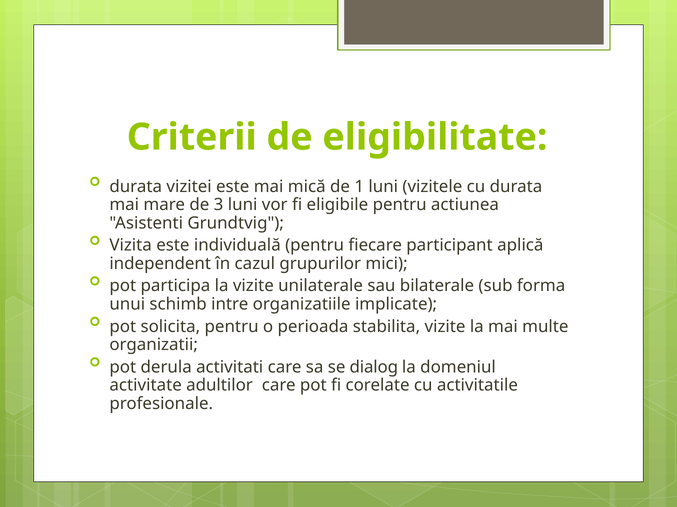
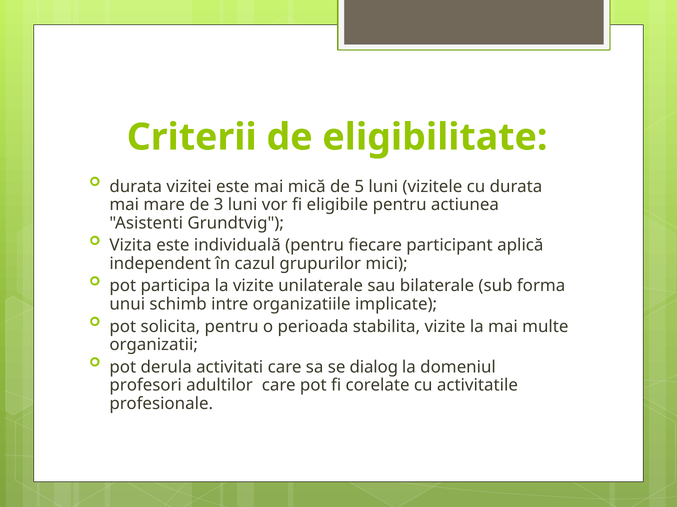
1: 1 -> 5 (359, 187)
activitate: activitate -> profesori (146, 386)
